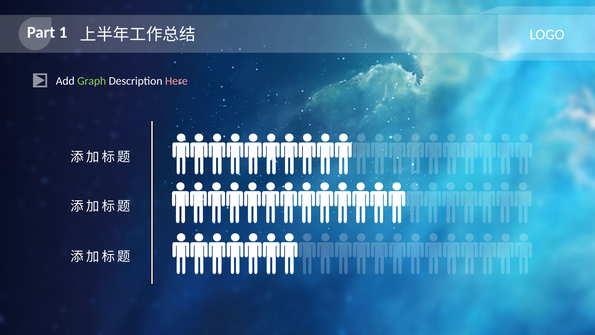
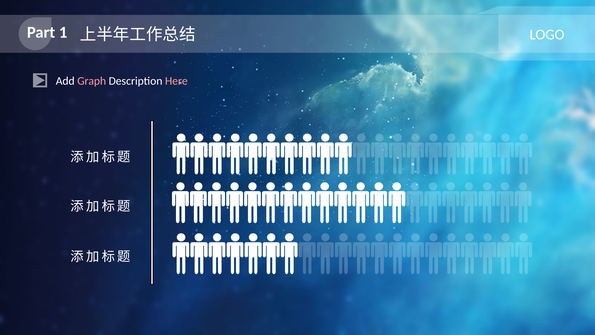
Graph colour: light green -> pink (92, 81)
